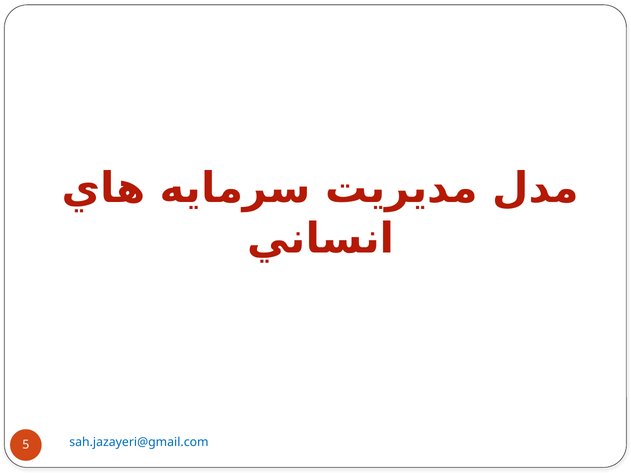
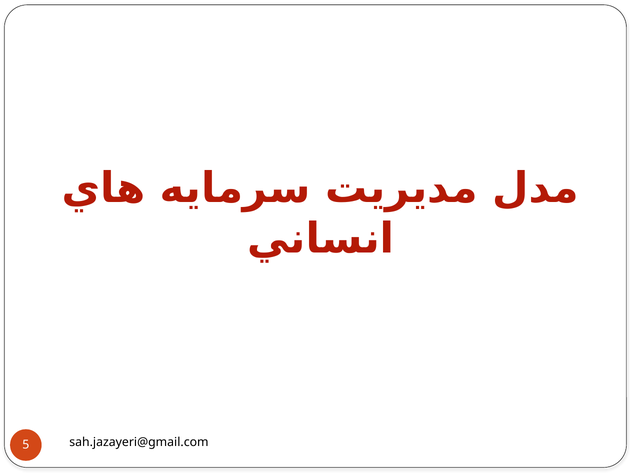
sah.jazayeri@gmail.com colour: blue -> black (139, 442)
